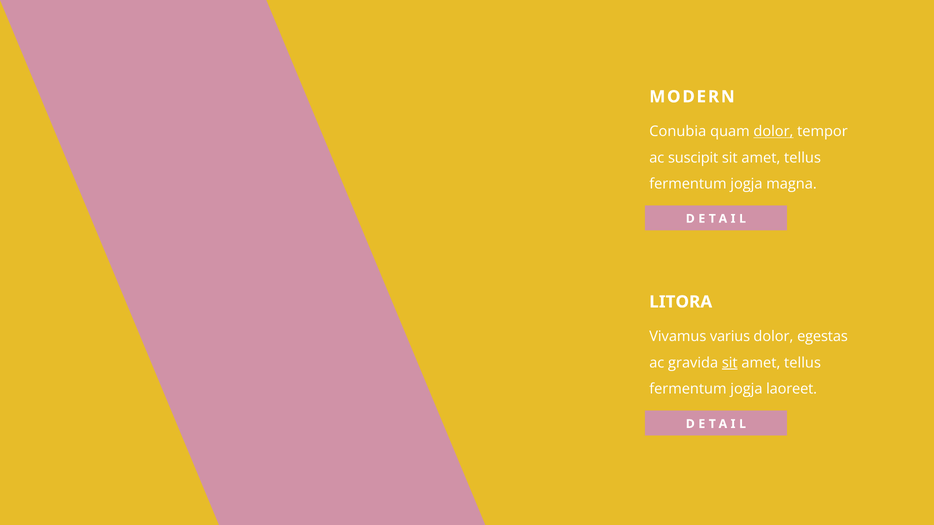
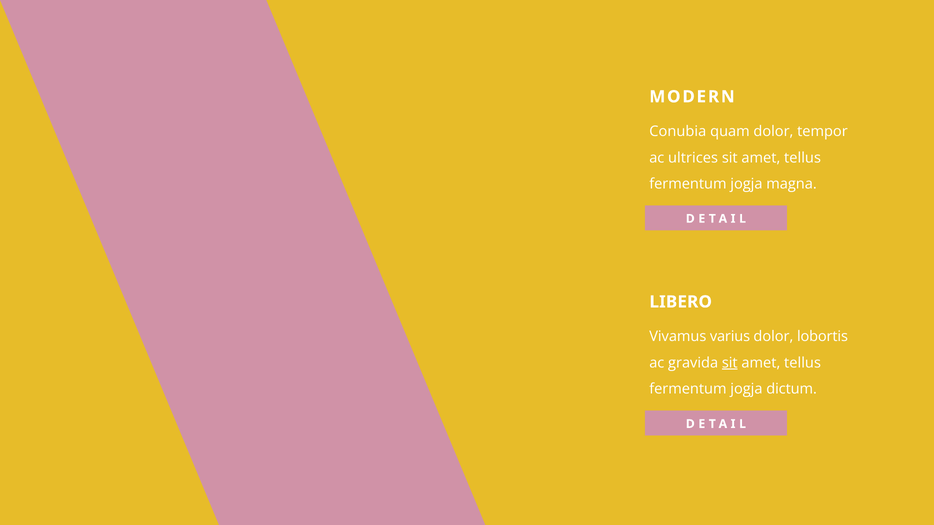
dolor underline: present -> none (773, 132)
suscipit: suscipit -> ultrices (693, 158)
LITORA: LITORA -> LIBERO (681, 302)
egestas: egestas -> lobortis (823, 337)
laoreet: laoreet -> dictum (792, 389)
